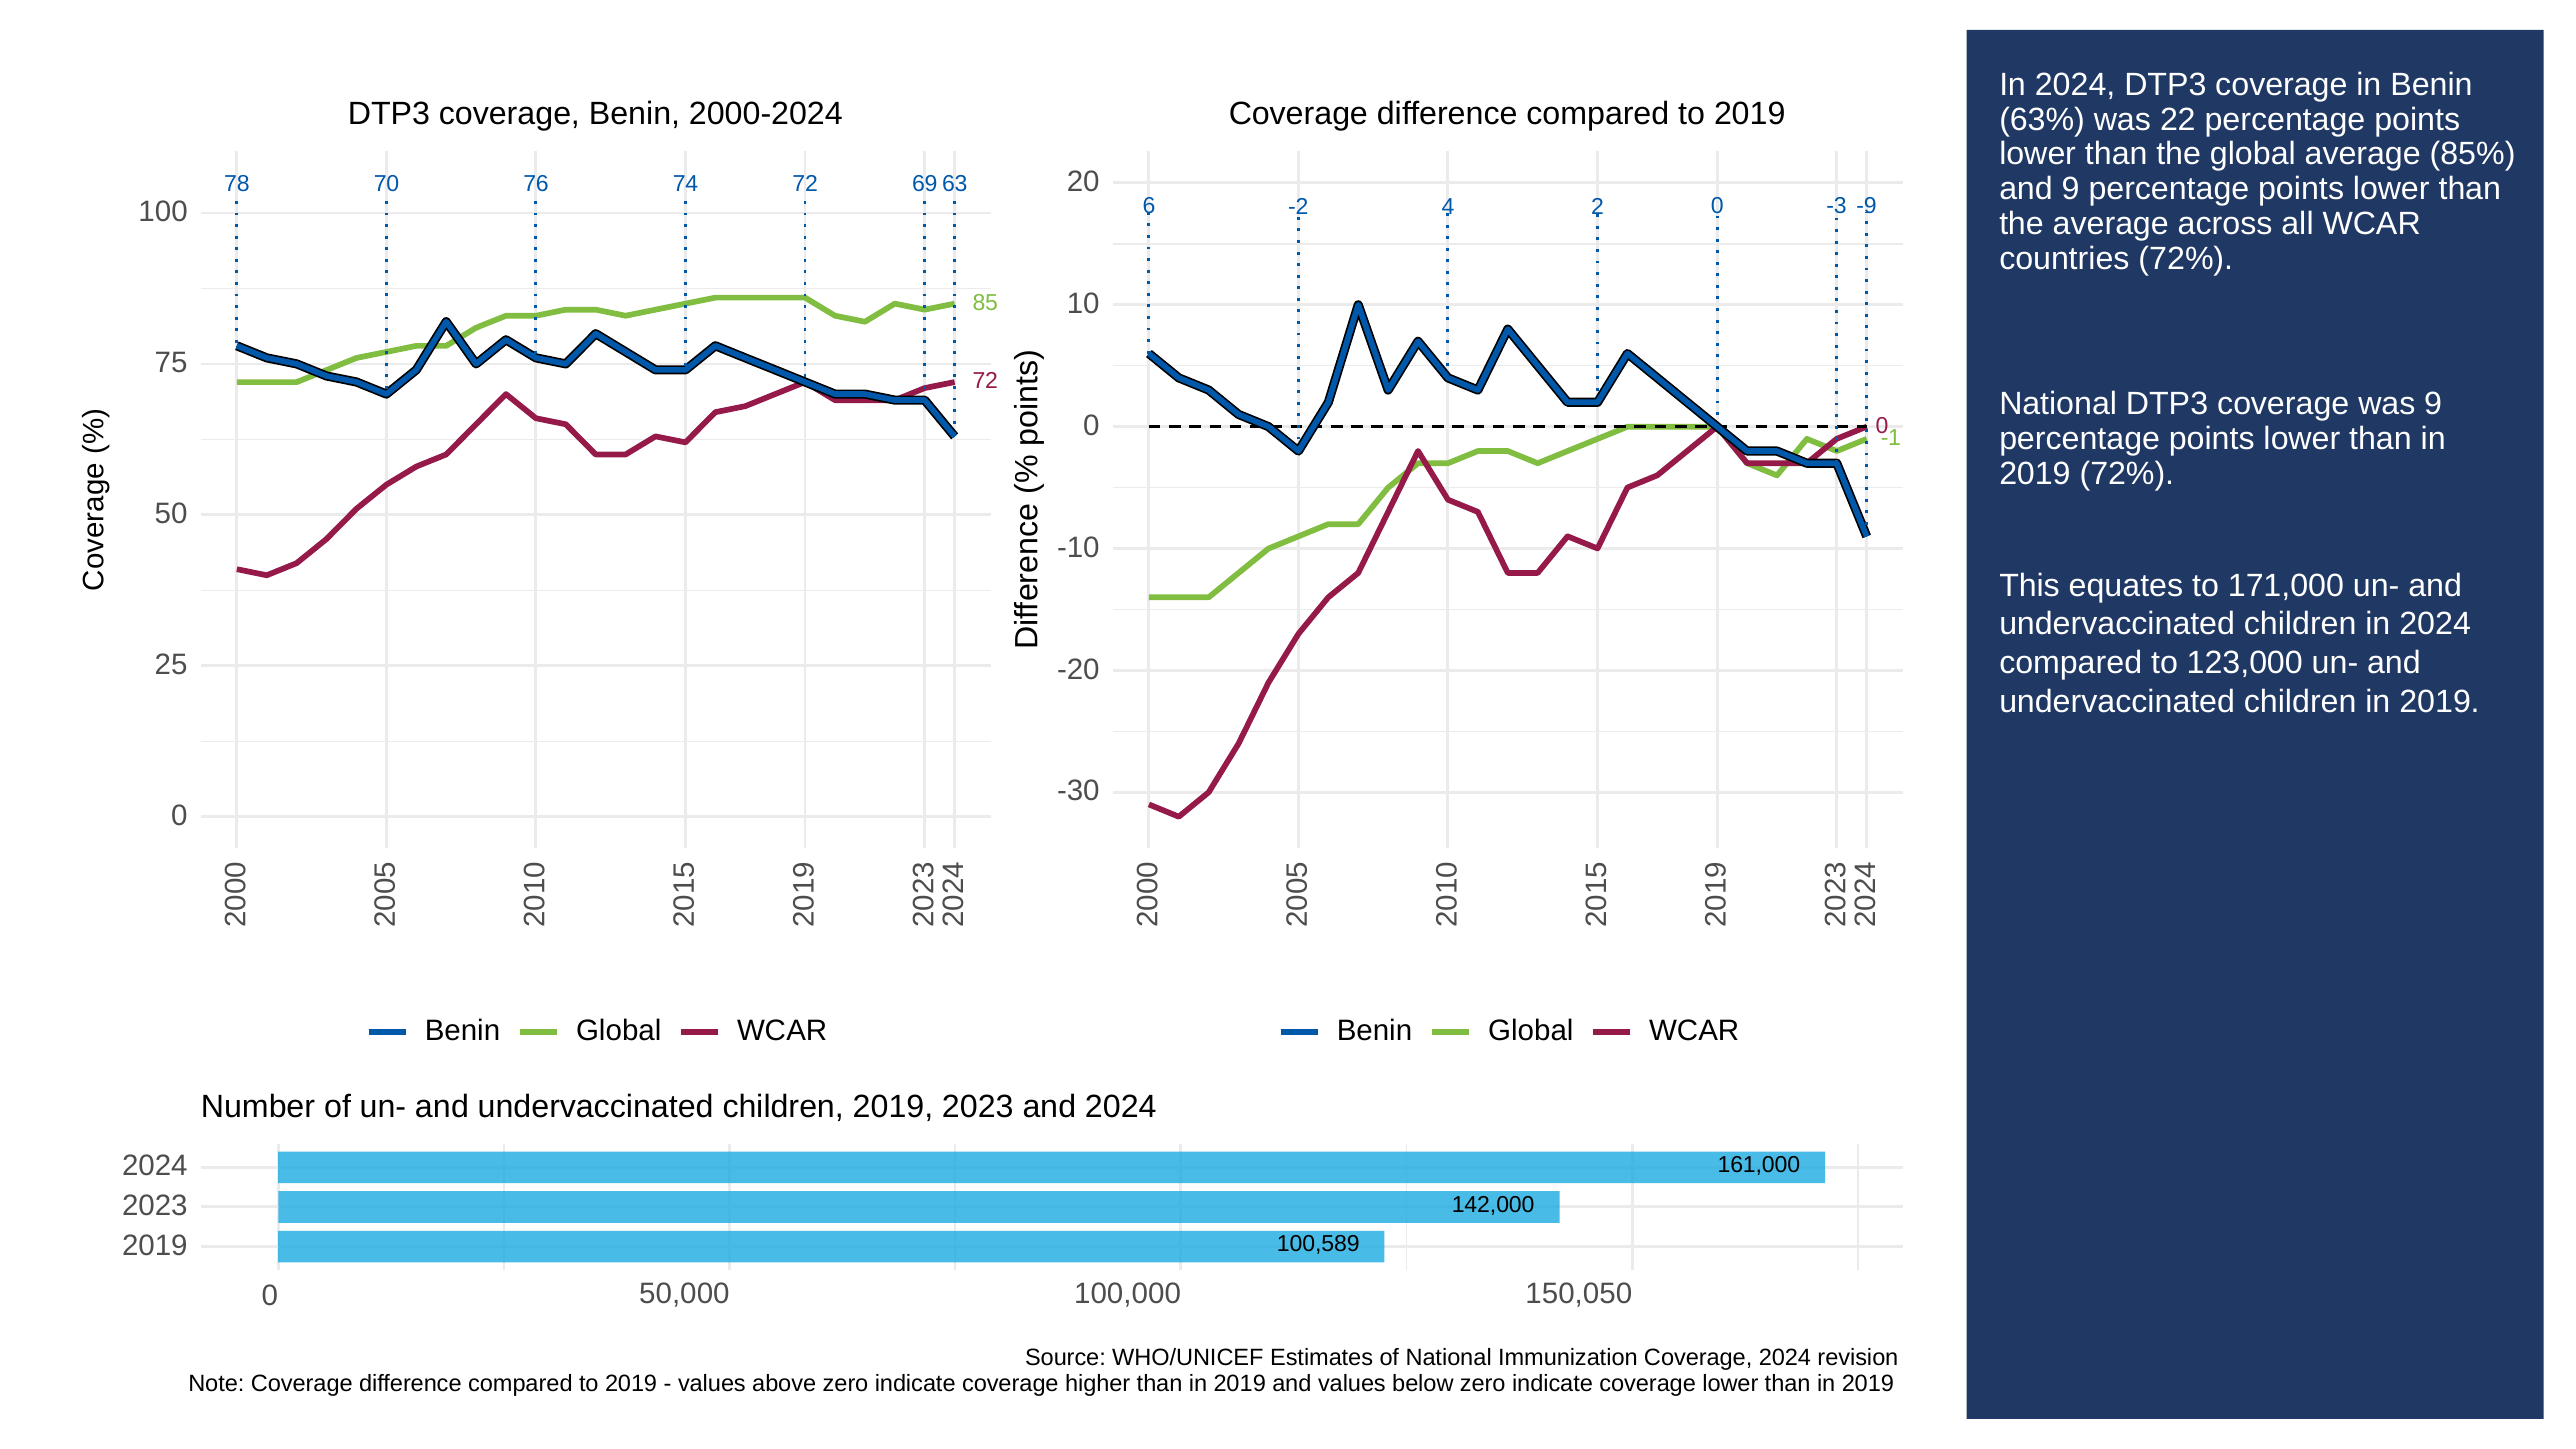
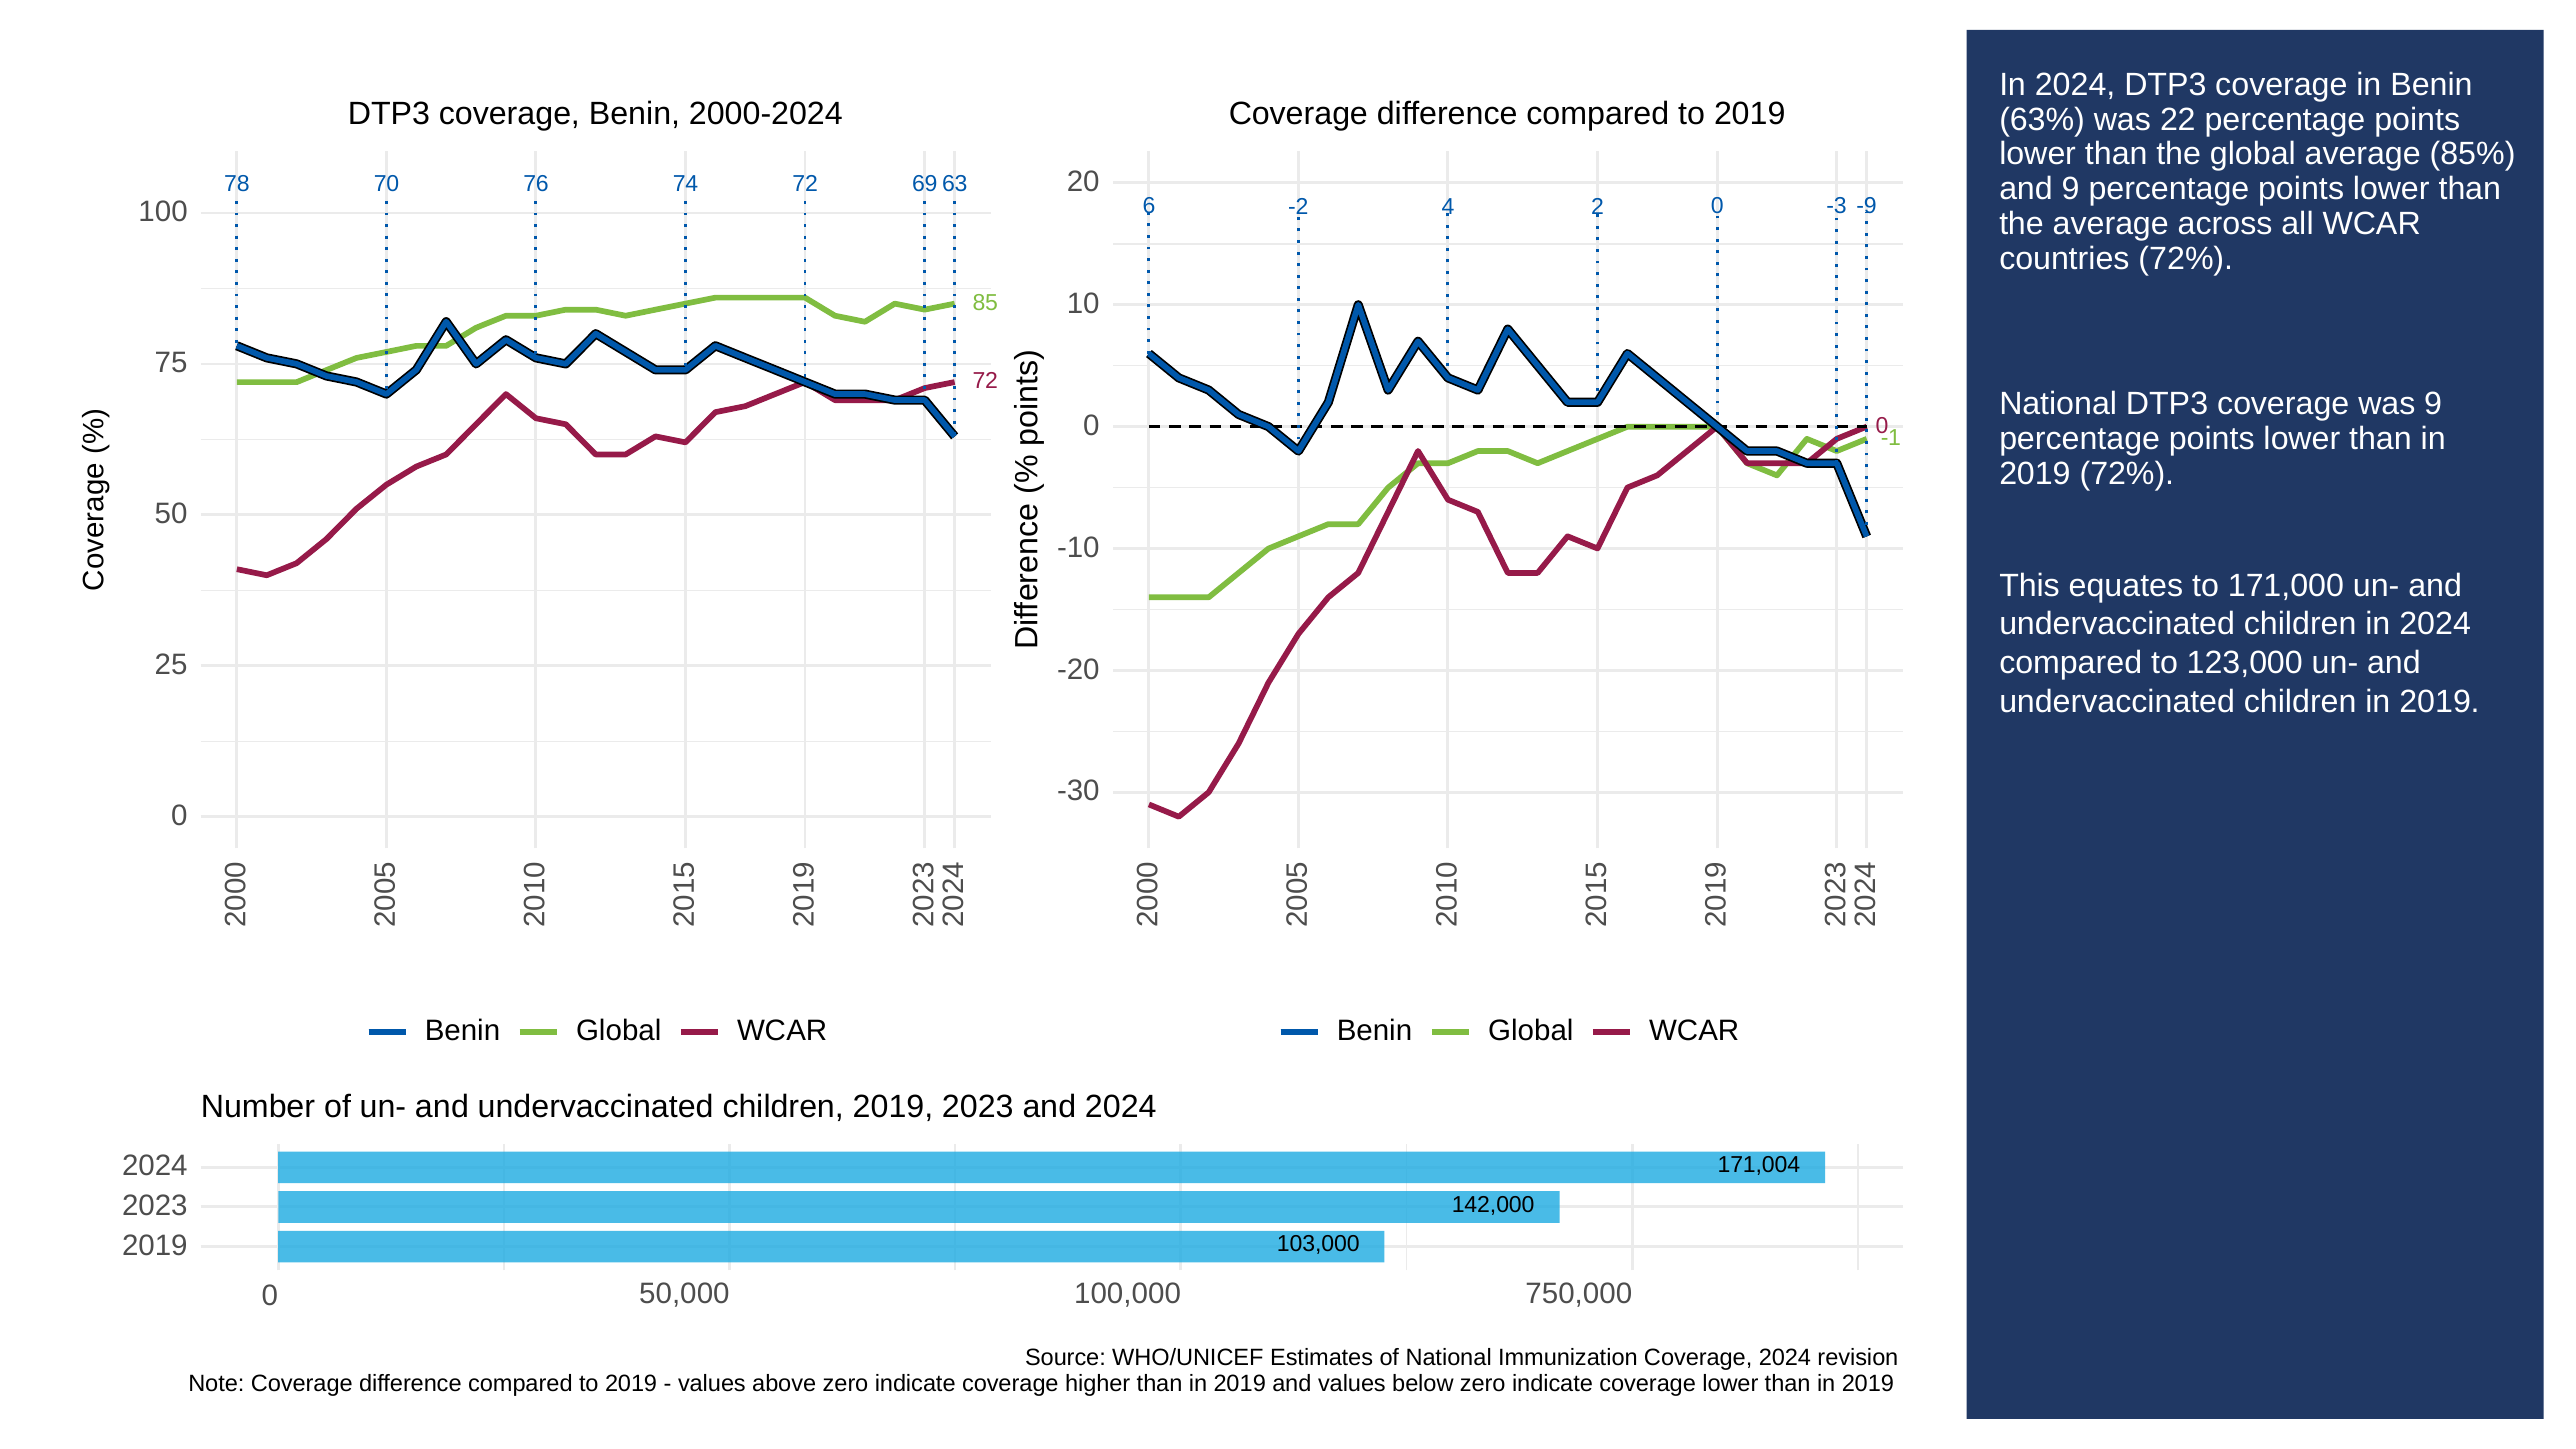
161,000: 161,000 -> 171,004 (1759, 1165)
100,589: 100,589 -> 103,000 (1318, 1244)
150,050: 150,050 -> 750,000 (1579, 1294)
